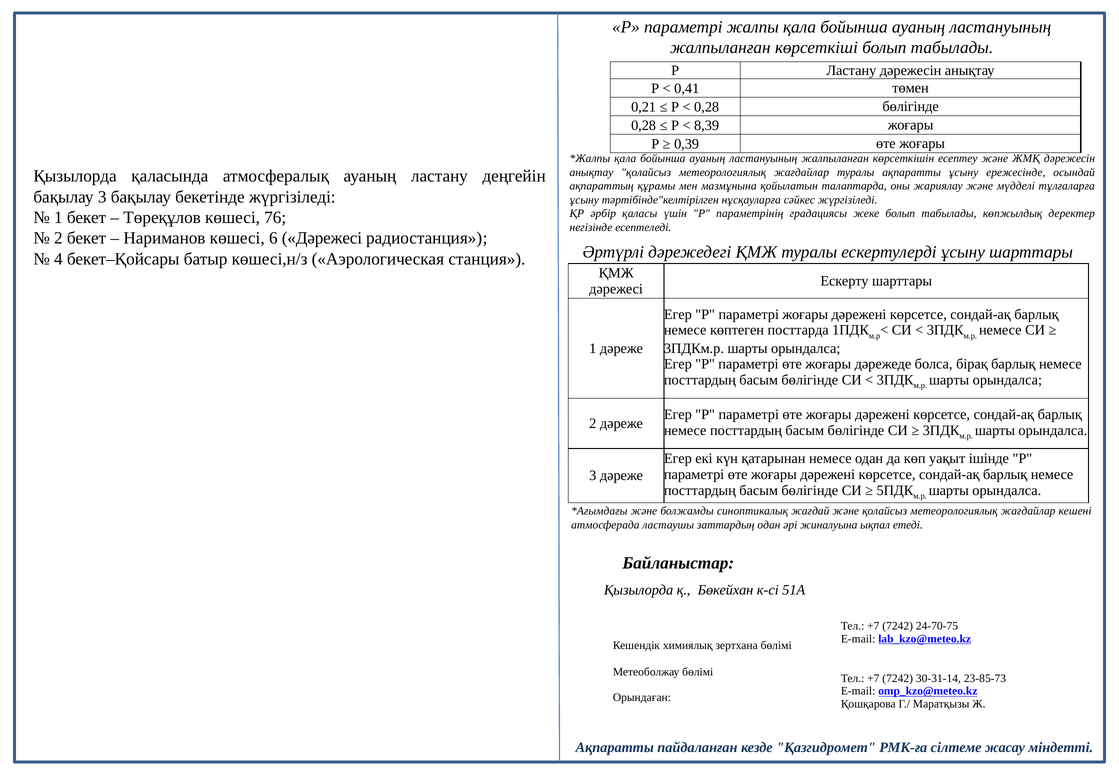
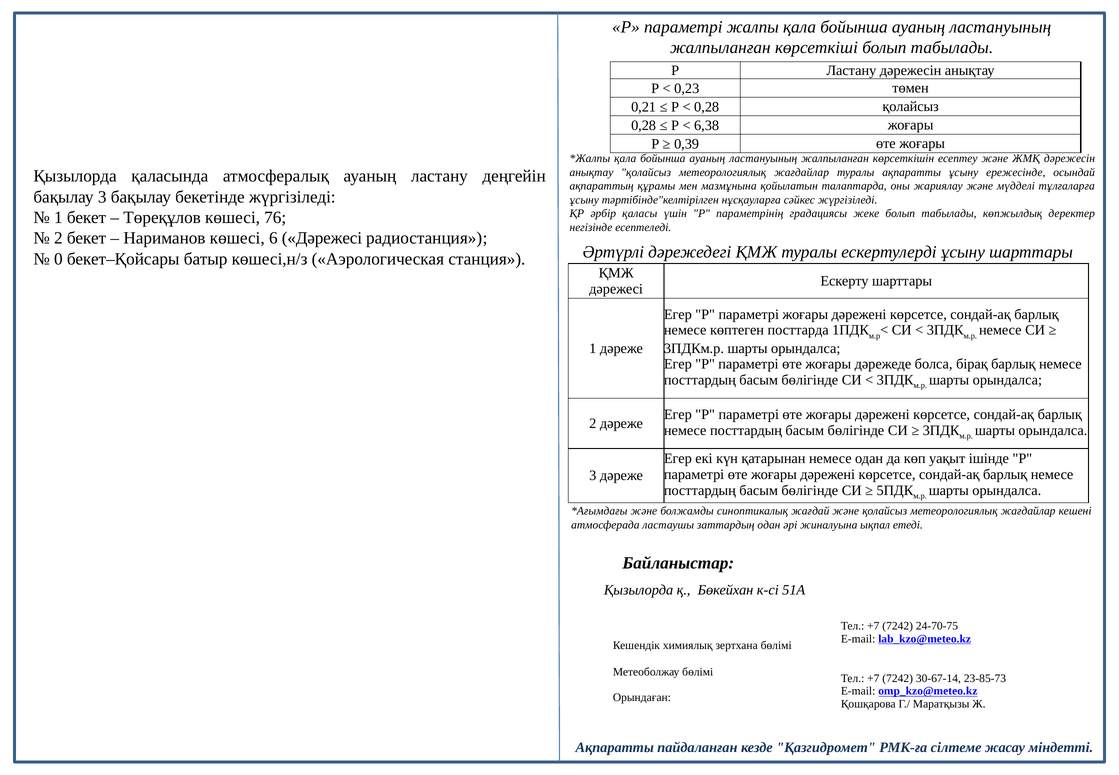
0,41: 0,41 -> 0,23 (687, 89)
0,28 бөлігінде: бөлігінде -> қолайсыз (911, 107)
8,39: 8,39 -> 6,38 (707, 126)
4: 4 -> 0 (58, 259)
30-31-14: 30-31-14 -> 30-67-14 (938, 678)
